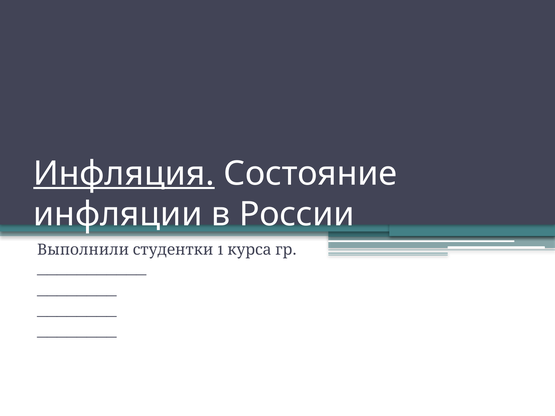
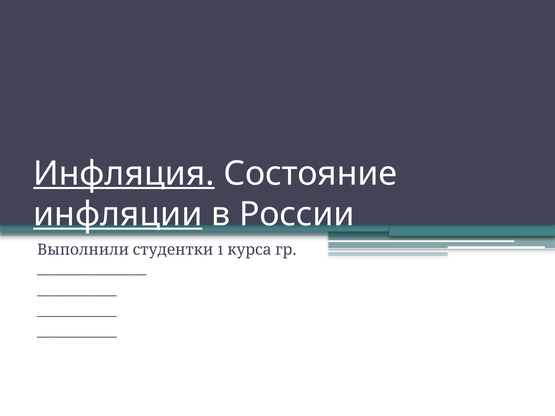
инфляции underline: none -> present (118, 214)
